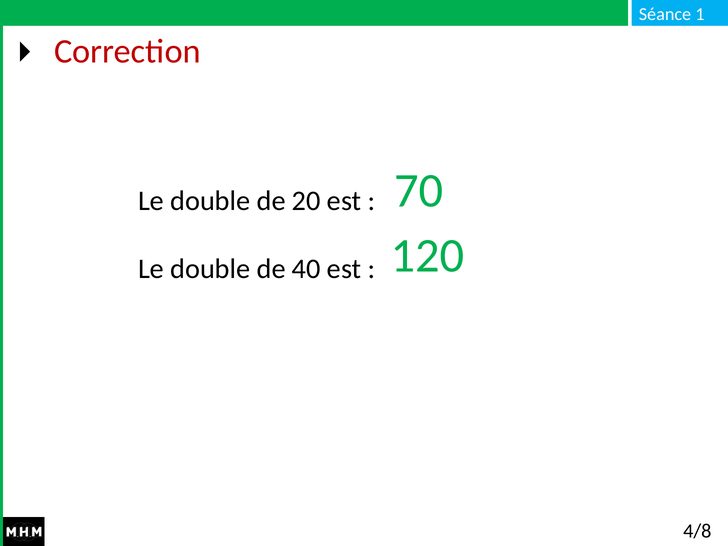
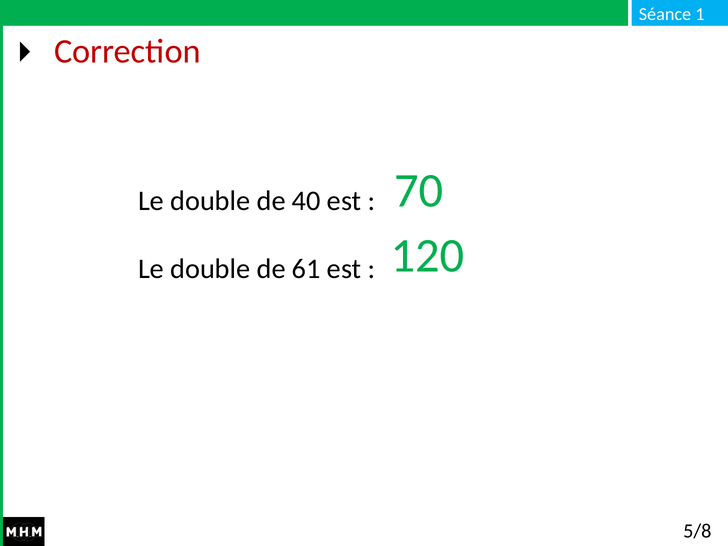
20: 20 -> 40 (306, 201)
40: 40 -> 61 (306, 269)
4/8: 4/8 -> 5/8 (697, 531)
